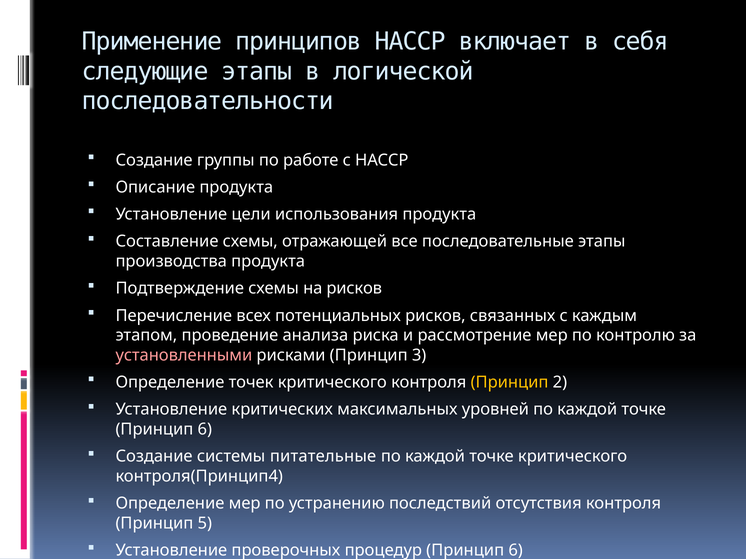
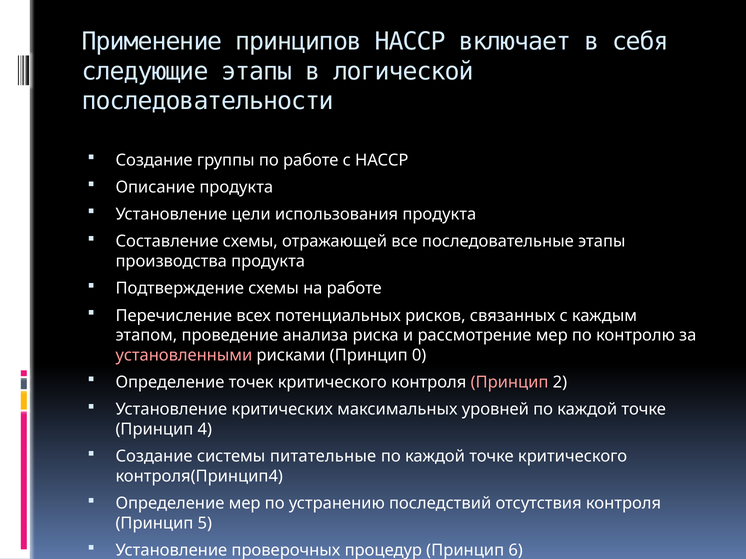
на рисков: рисков -> работе (354, 289)
3: 3 -> 0 (419, 356)
Принцип colour: yellow -> pink (510, 383)
6: 6 -> 4 (205, 430)
